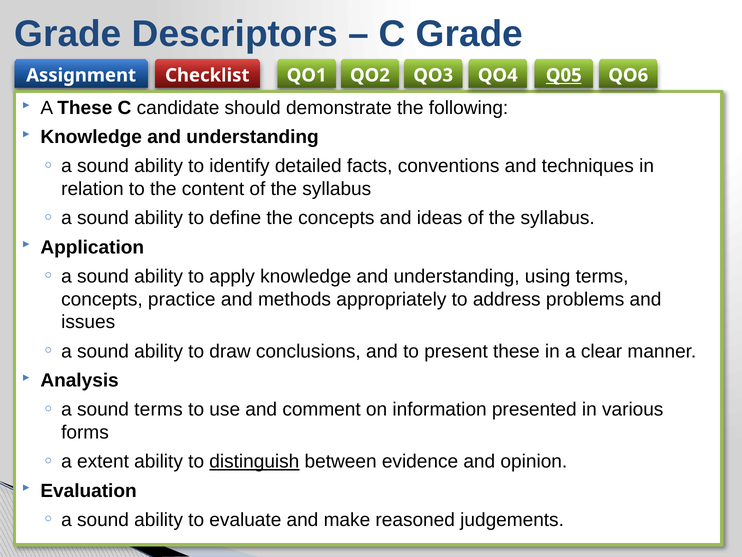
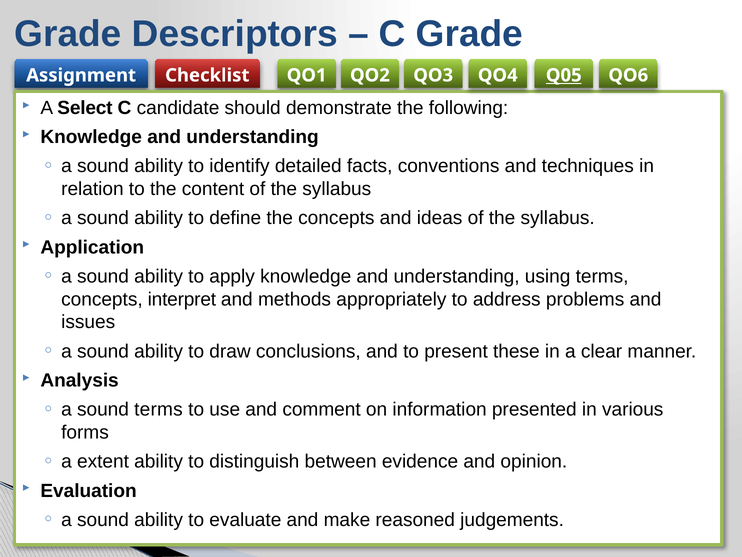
A These: These -> Select (85, 108)
practice: practice -> interpret (182, 299)
distinguish underline: present -> none (254, 461)
